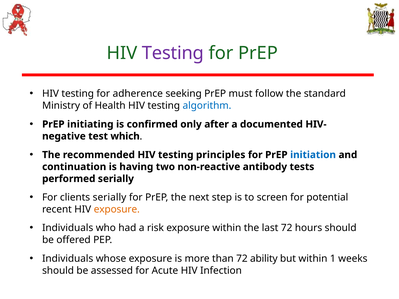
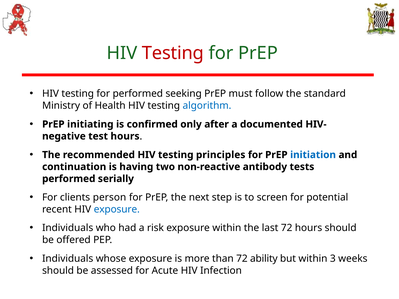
Testing colour: purple -> red (173, 53)
for adherence: adherence -> performed (138, 94)
test which: which -> hours (125, 136)
clients serially: serially -> person (110, 198)
exposure colour: orange -> blue (117, 209)
1: 1 -> 3 (333, 259)
